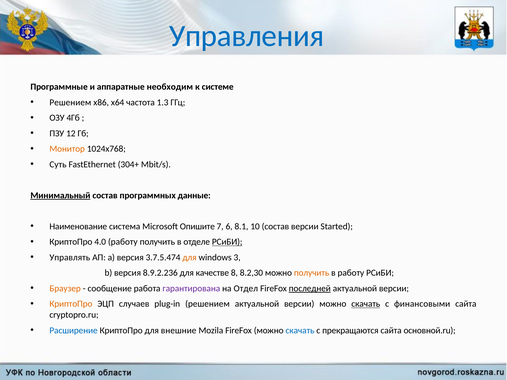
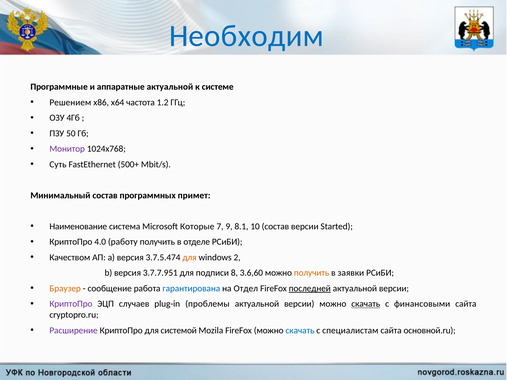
Управления: Управления -> Необходим (246, 36)
аппаратные необходим: необходим -> актуальной (170, 87)
1.3: 1.3 -> 1.2 (163, 103)
12: 12 -> 50 (71, 134)
Монитор colour: orange -> purple (67, 149)
304+: 304+ -> 500+ (128, 165)
Минимальный underline: present -> none (60, 196)
данные: данные -> примет (194, 196)
Опишите: Опишите -> Которые (197, 227)
6: 6 -> 9 (229, 227)
РСиБИ underline: present -> none (227, 242)
Управлять: Управлять -> Качеством (70, 258)
3: 3 -> 2 (237, 258)
8.9.2.236: 8.9.2.236 -> 3.7.7.951 (160, 273)
качестве: качестве -> подписи (212, 273)
8.2,30: 8.2,30 -> 3.6,60 (251, 273)
в работу: работу -> заявки (351, 273)
гарантирована colour: purple -> blue (191, 289)
КриптоПро colour: orange -> purple (71, 304)
plug-in решением: решением -> проблемы (207, 304)
Расширение colour: blue -> purple (74, 331)
внешние: внешние -> системой (179, 331)
прекращаются: прекращаются -> специалистам (350, 331)
